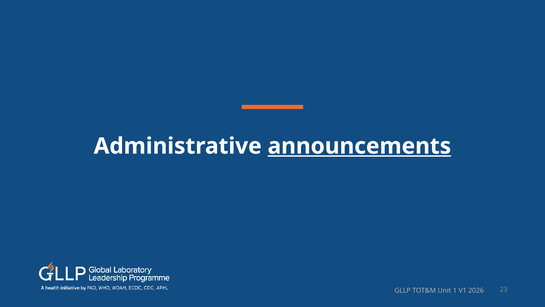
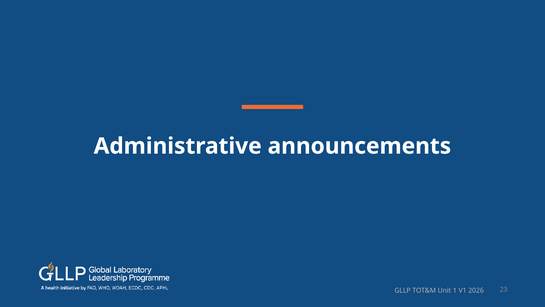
announcements underline: present -> none (359, 146)
